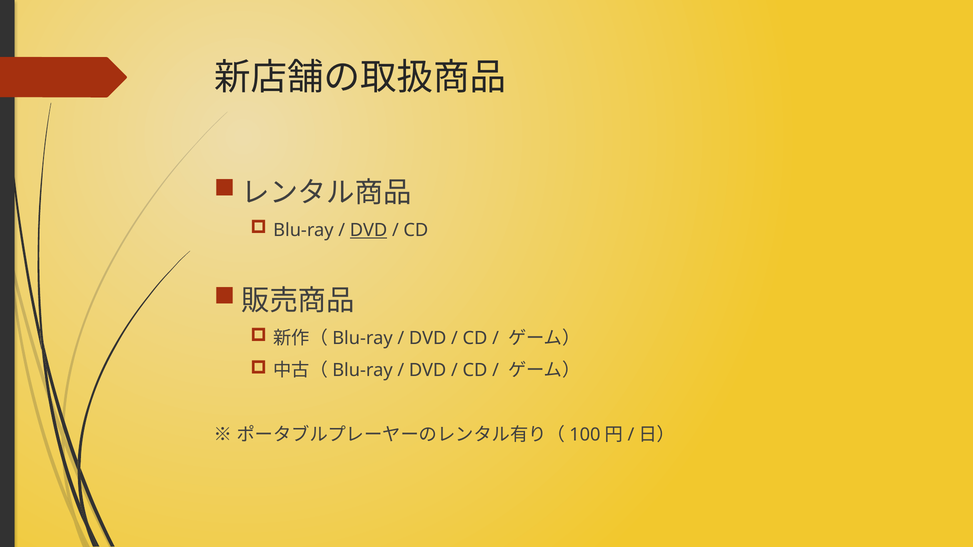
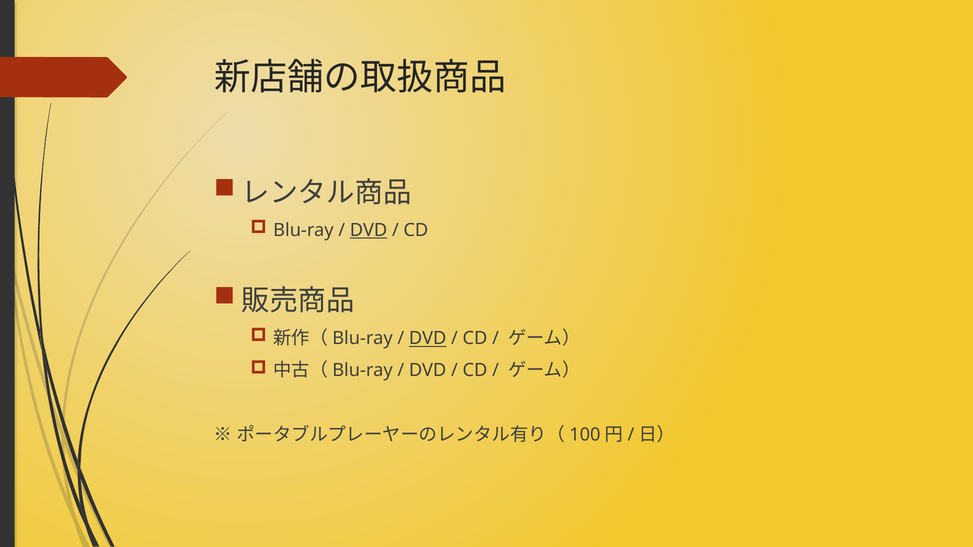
DVD underline: none -> present (428, 339)
